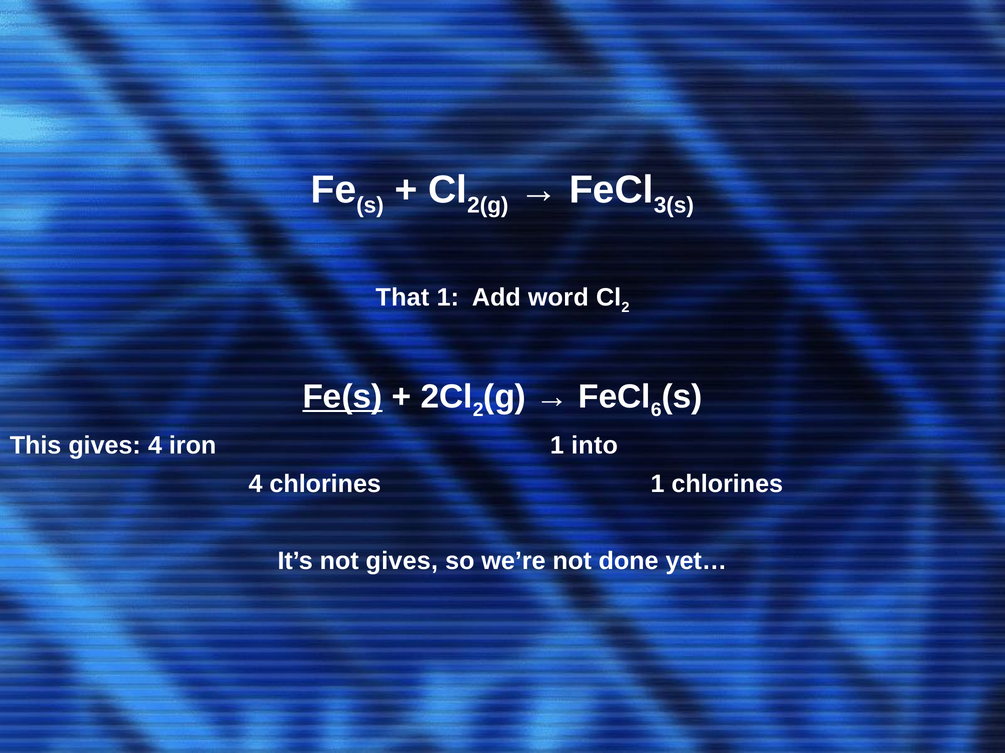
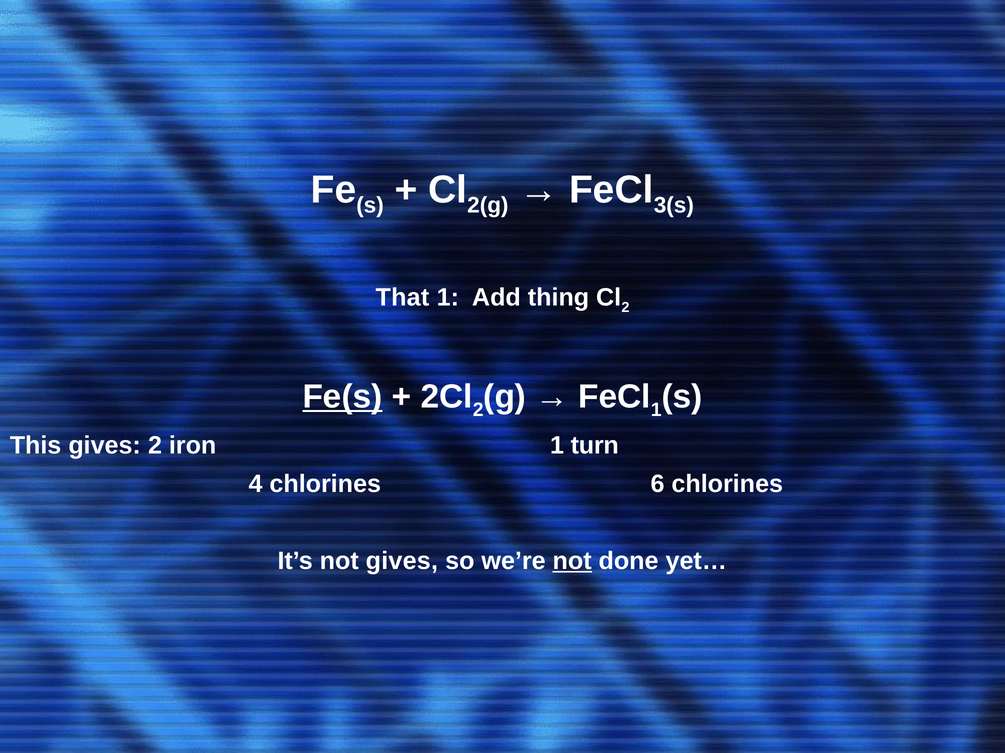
word: word -> thing (558, 298)
6: 6 -> 1 (656, 410)
gives 4: 4 -> 2 (155, 446)
into: into -> turn (595, 446)
chlorines 1: 1 -> 6 (658, 484)
not underline: none -> present (572, 561)
